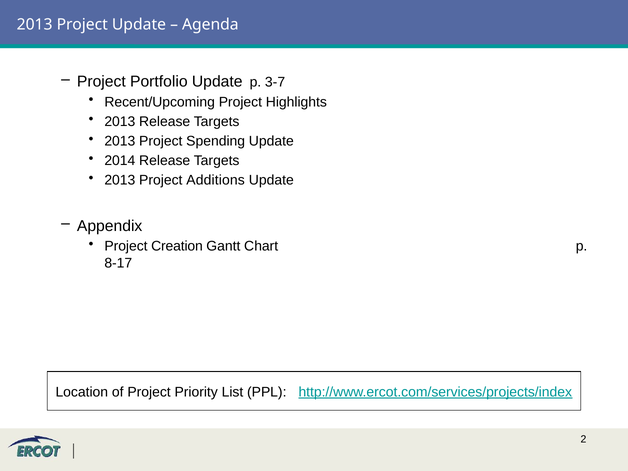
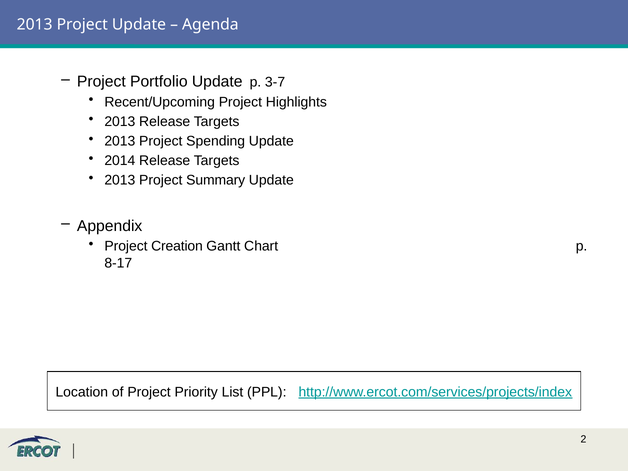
Additions: Additions -> Summary (216, 180)
